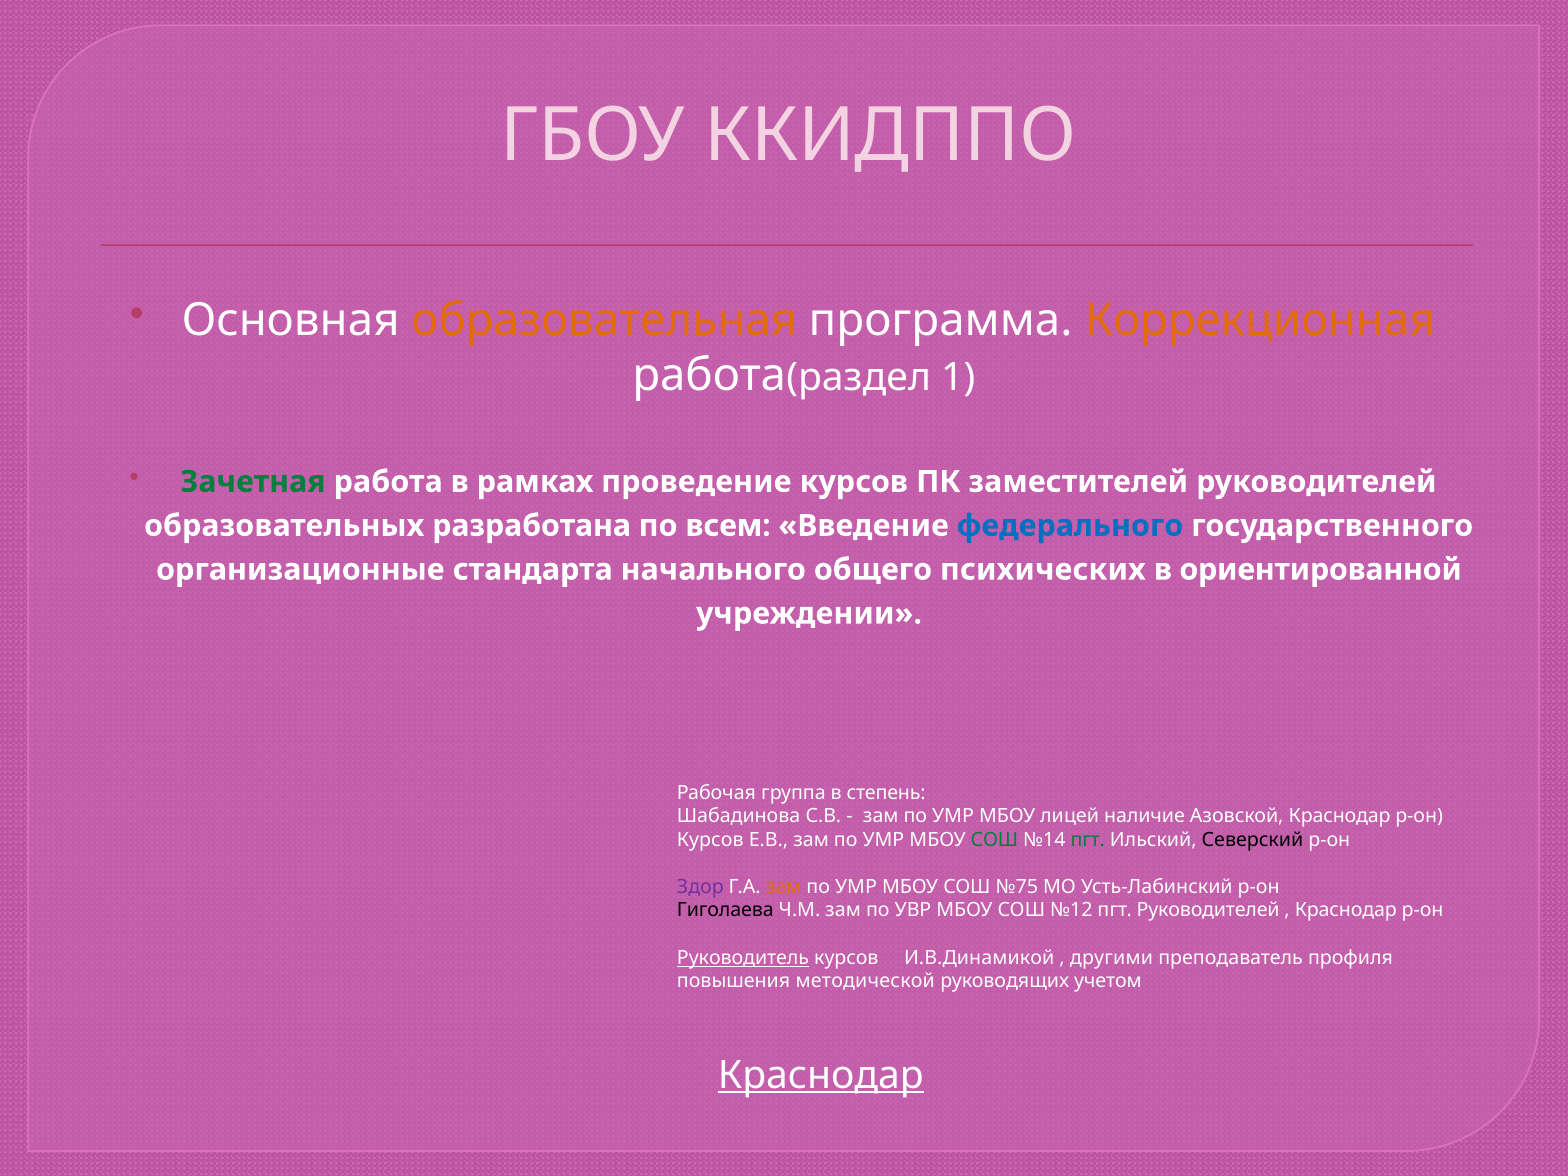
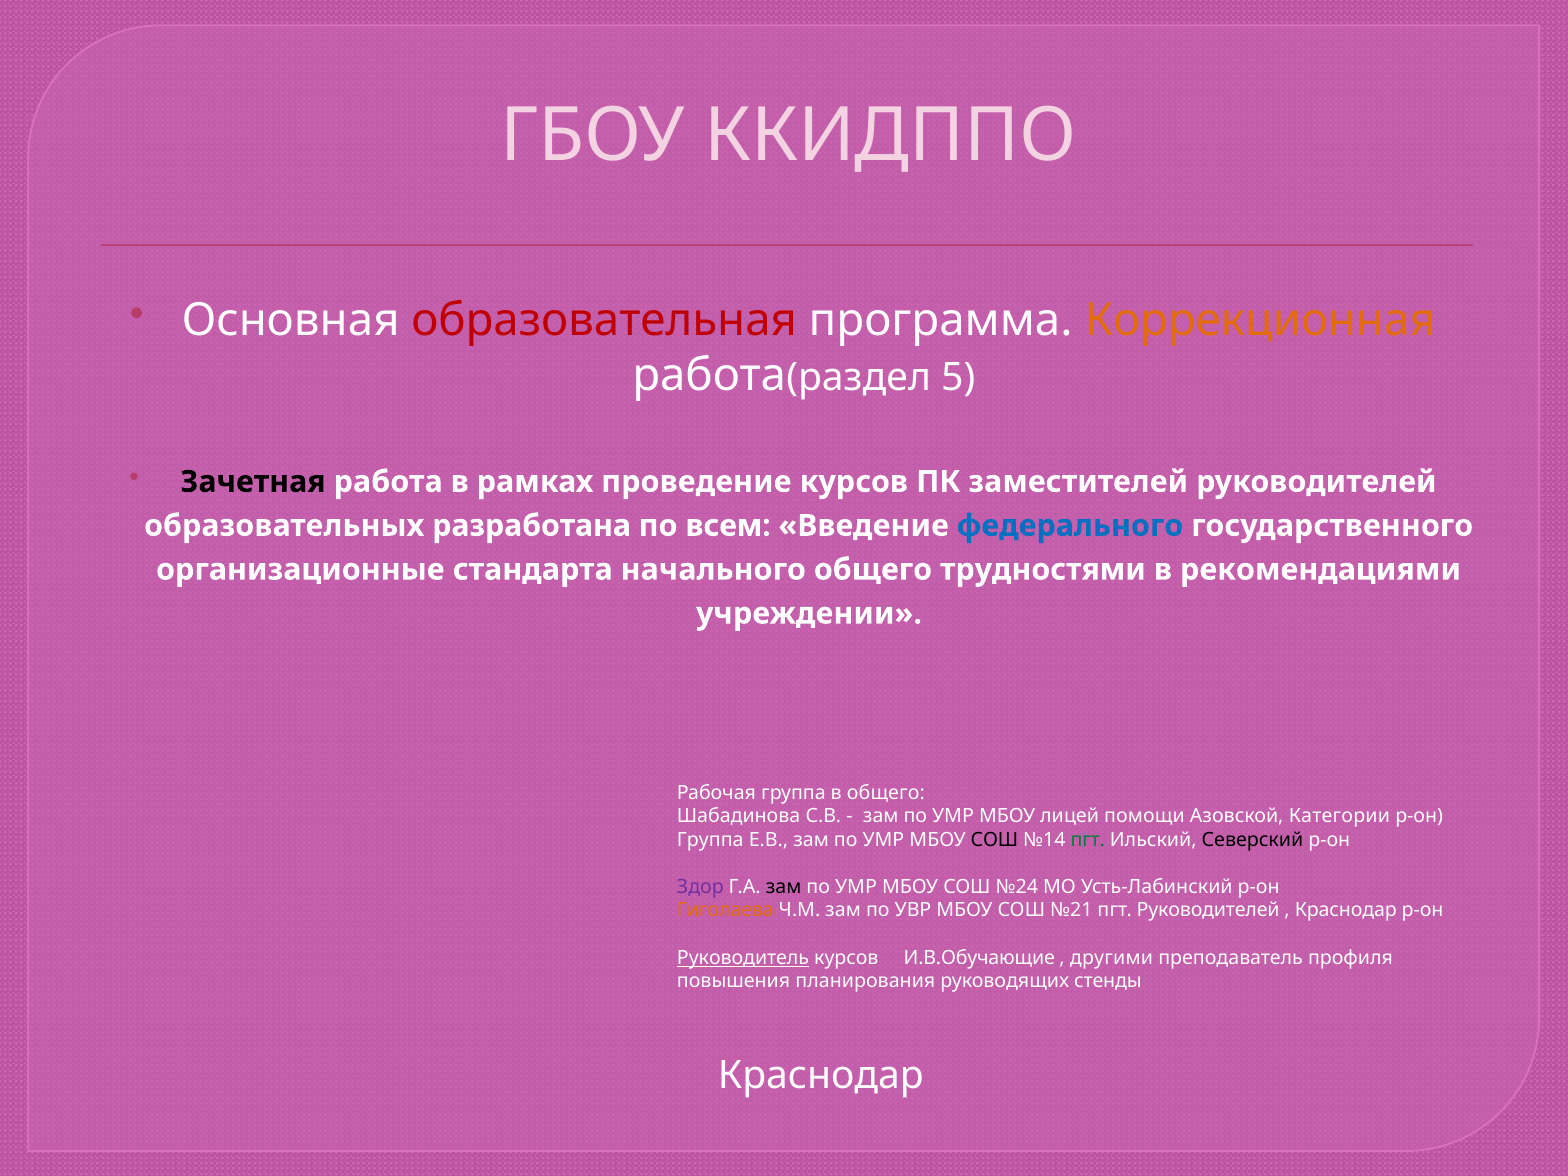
образовательная colour: orange -> red (604, 320)
1: 1 -> 5 (958, 377)
Зачетная colour: green -> black (253, 482)
психических: психических -> трудностями (1043, 570)
ориентированной: ориентированной -> рекомендациями (1320, 570)
в степень: степень -> общего (886, 793)
наличие: наличие -> помощи (1144, 816)
Азовской Краснодар: Краснодар -> Категории (1339, 816)
Курсов: Курсов -> Группа (710, 840)
СОШ colour: green -> black (994, 840)
зам colour: orange -> black (784, 887)
№75: №75 -> №24 (1017, 887)
Гиголаева colour: black -> orange (725, 910)
№12: №12 -> №21 (1071, 910)
И.В.Динамикой: И.В.Динамикой -> И.В.Обучающие (979, 958)
методической: методической -> планирования (865, 981)
учетом: учетом -> стенды (1108, 981)
Краснодар underline: present -> none (821, 1075)
